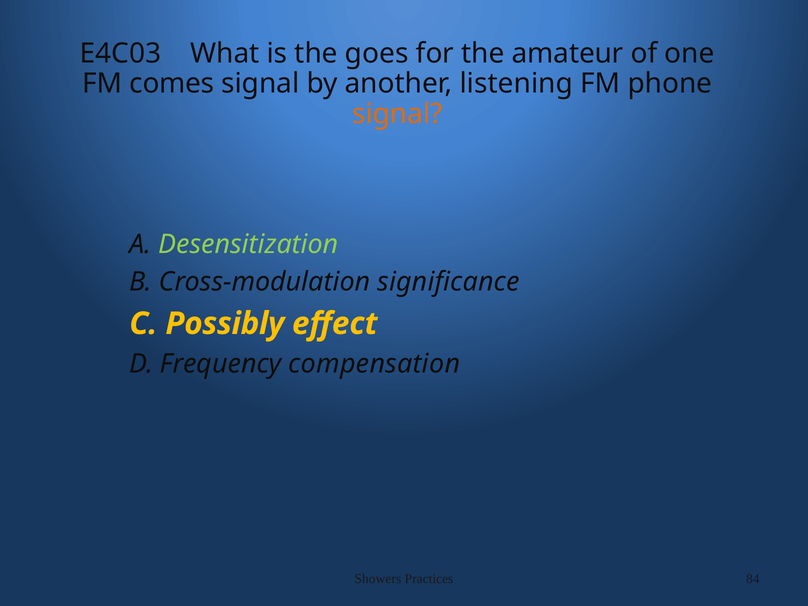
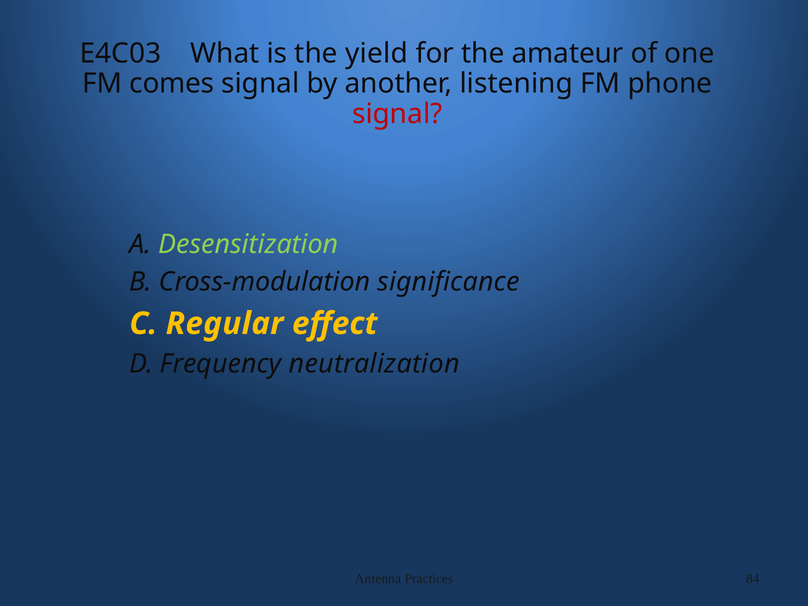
goes: goes -> yield (377, 53)
signal colour: orange -> red (397, 114)
Possibly: Possibly -> Regular (225, 324)
compensation: compensation -> neutralization (374, 364)
Showers: Showers -> Antenna (378, 579)
